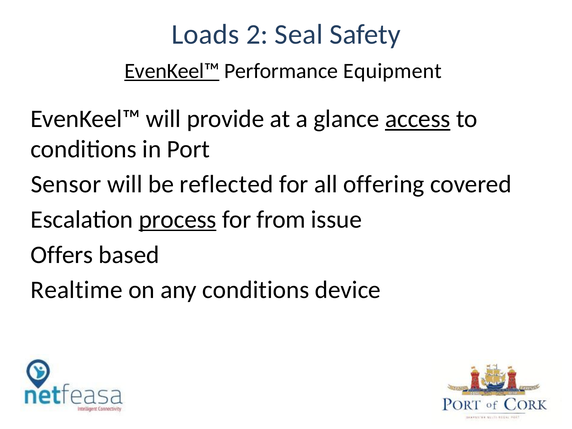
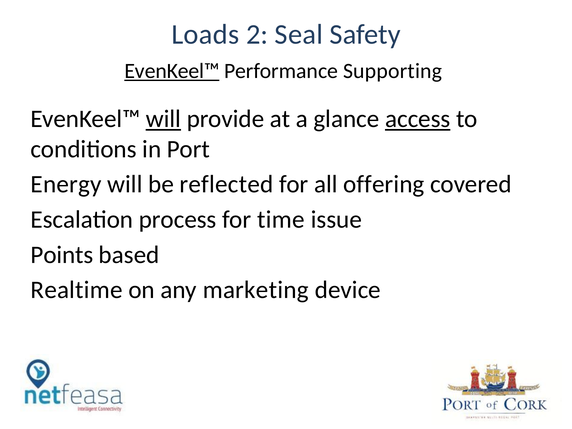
Equipment: Equipment -> Supporting (393, 71)
will underline: none -> present (163, 119)
Sensor: Sensor -> Energy (66, 184)
process underline: present -> none (178, 220)
from: from -> time (281, 220)
Offers: Offers -> Points (62, 255)
any conditions: conditions -> marketing (256, 290)
